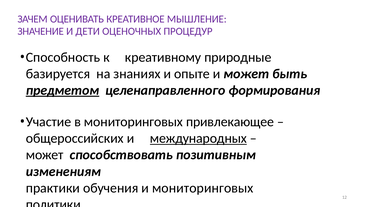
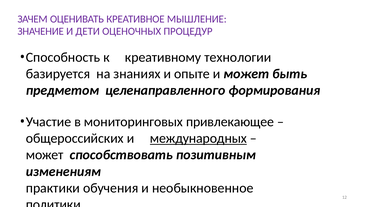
природные: природные -> технологии (238, 57)
предметом underline: present -> none (63, 90)
и мониторинговых: мониторинговых -> необыкновенное (203, 188)
